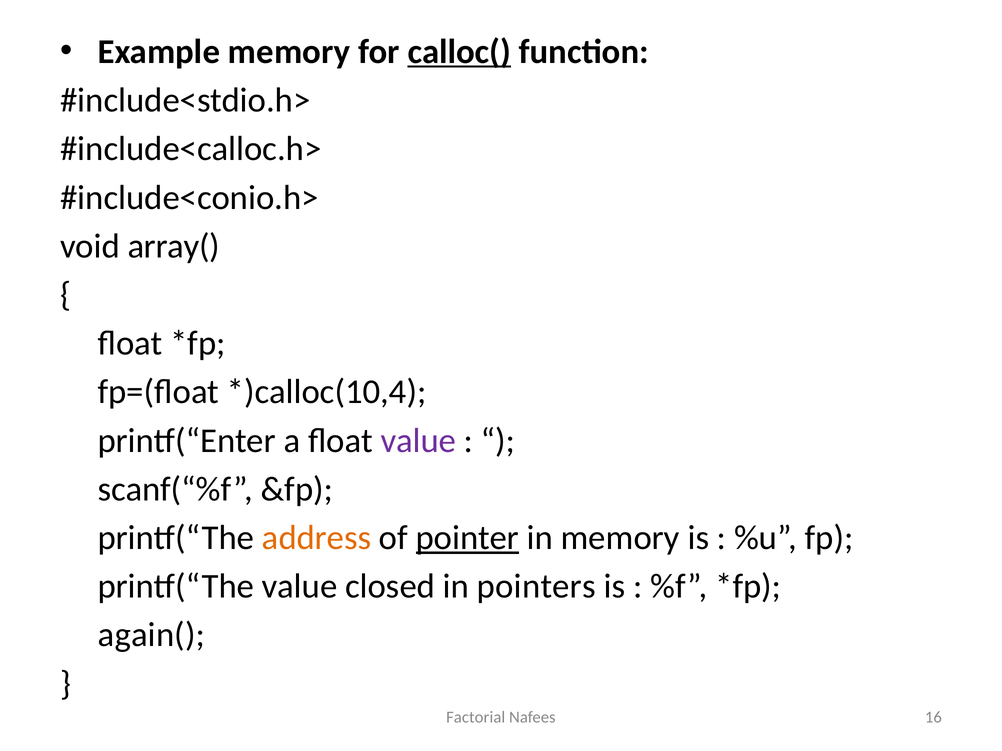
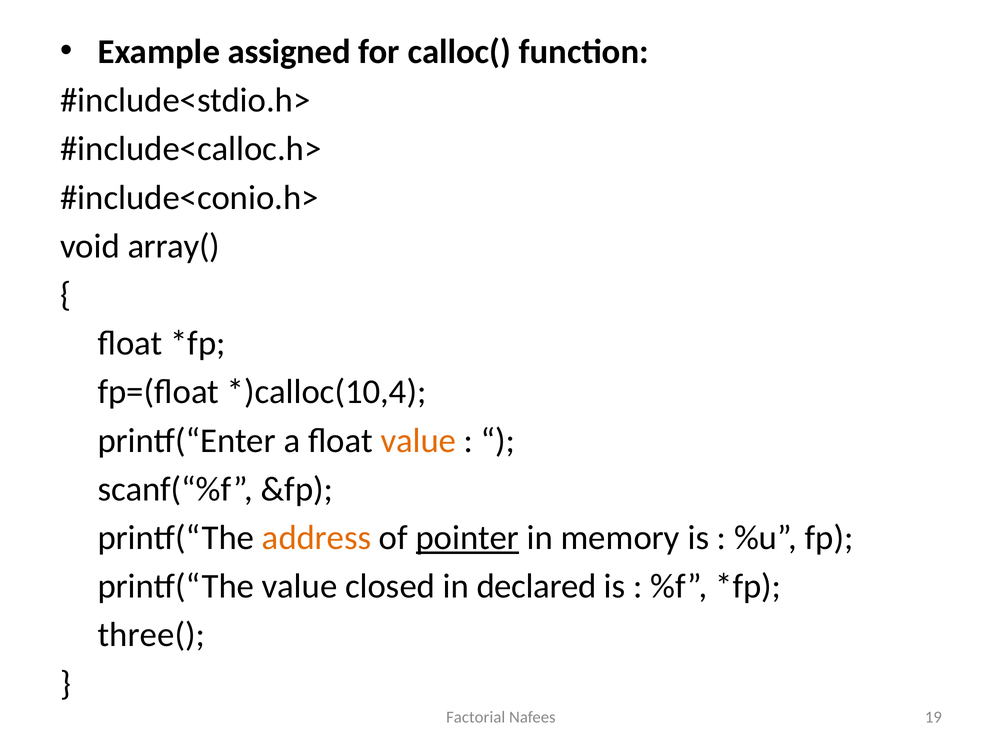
Example memory: memory -> assigned (289, 52)
calloc( underline: present -> none (459, 52)
value colour: purple -> orange (418, 441)
pointers: pointers -> declared (537, 587)
again(: again( -> three( (151, 635)
16: 16 -> 19 (933, 718)
